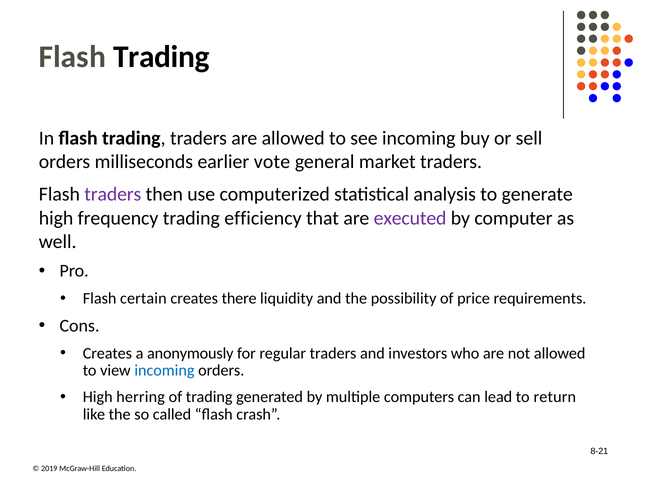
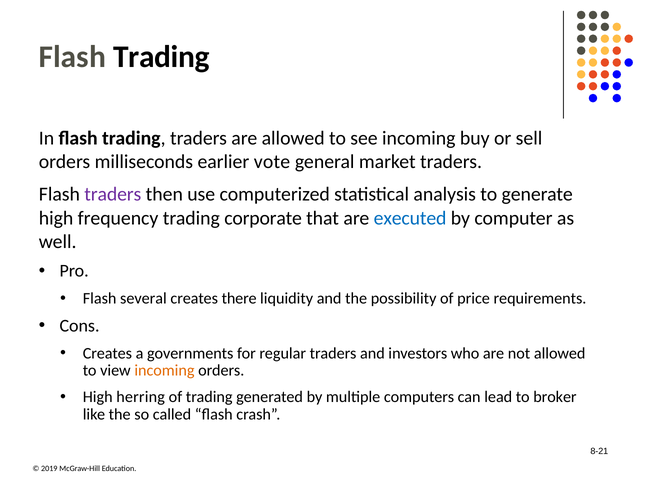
efficiency: efficiency -> corporate (263, 218)
executed colour: purple -> blue (410, 218)
certain: certain -> several (143, 298)
anonymously: anonymously -> governments (190, 353)
incoming colour: blue -> orange (164, 371)
return: return -> broker (555, 397)
